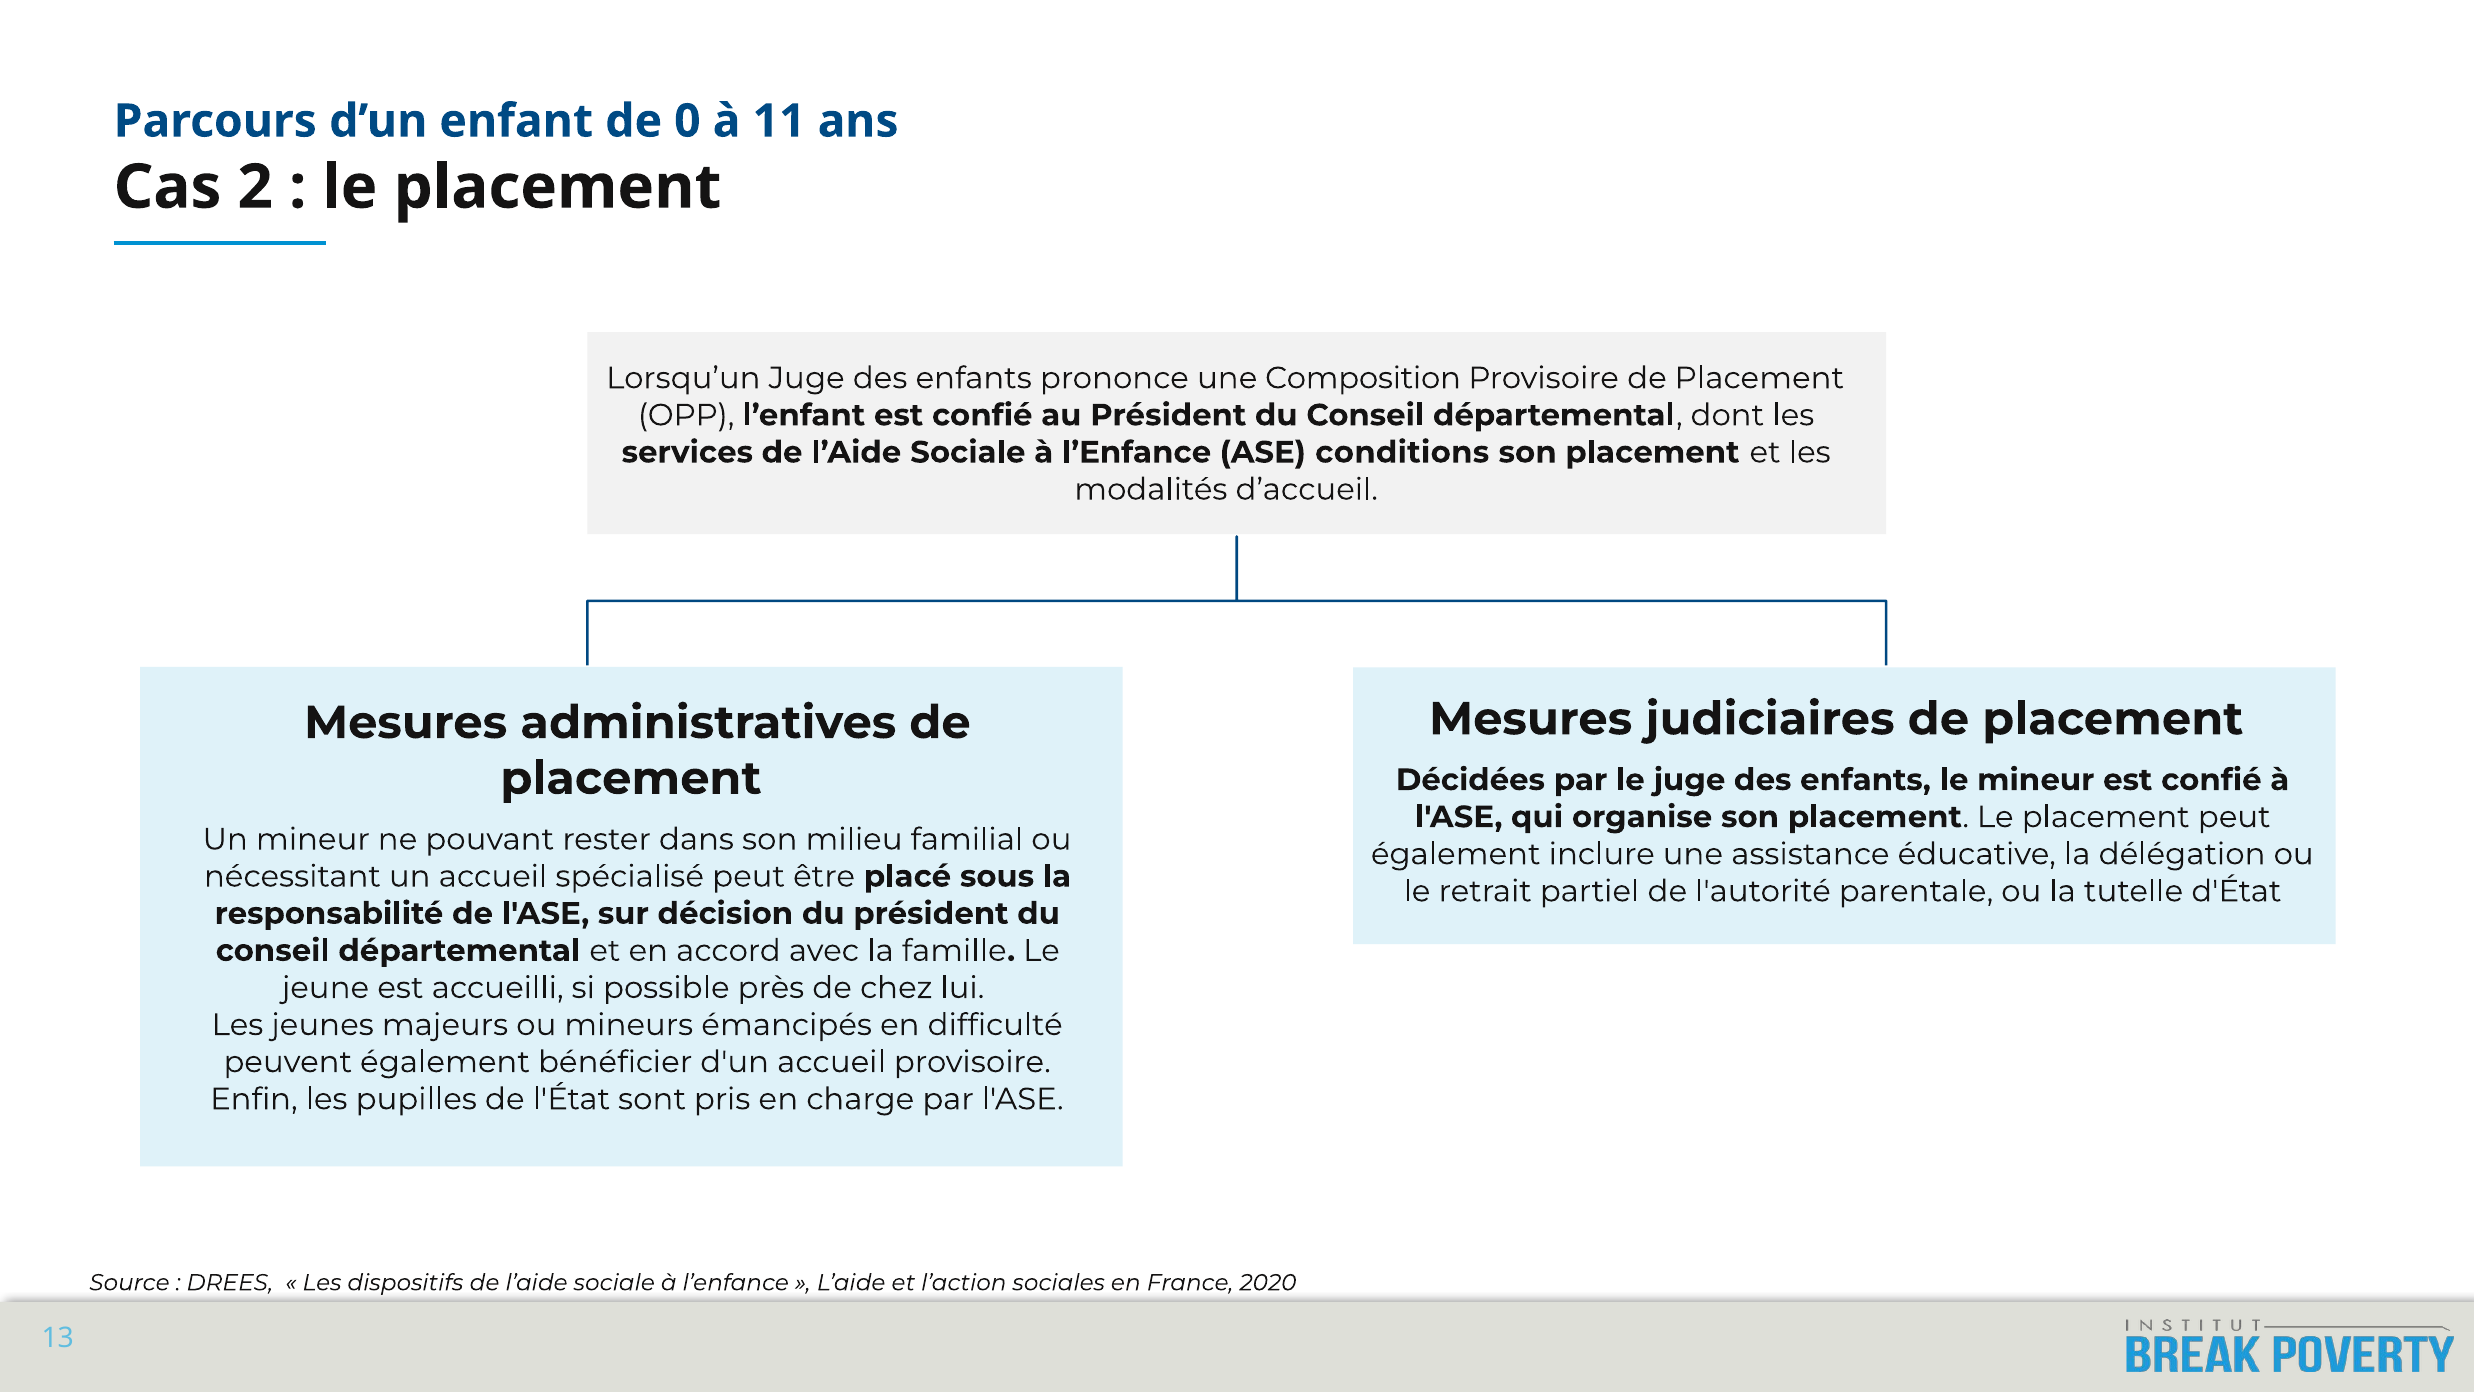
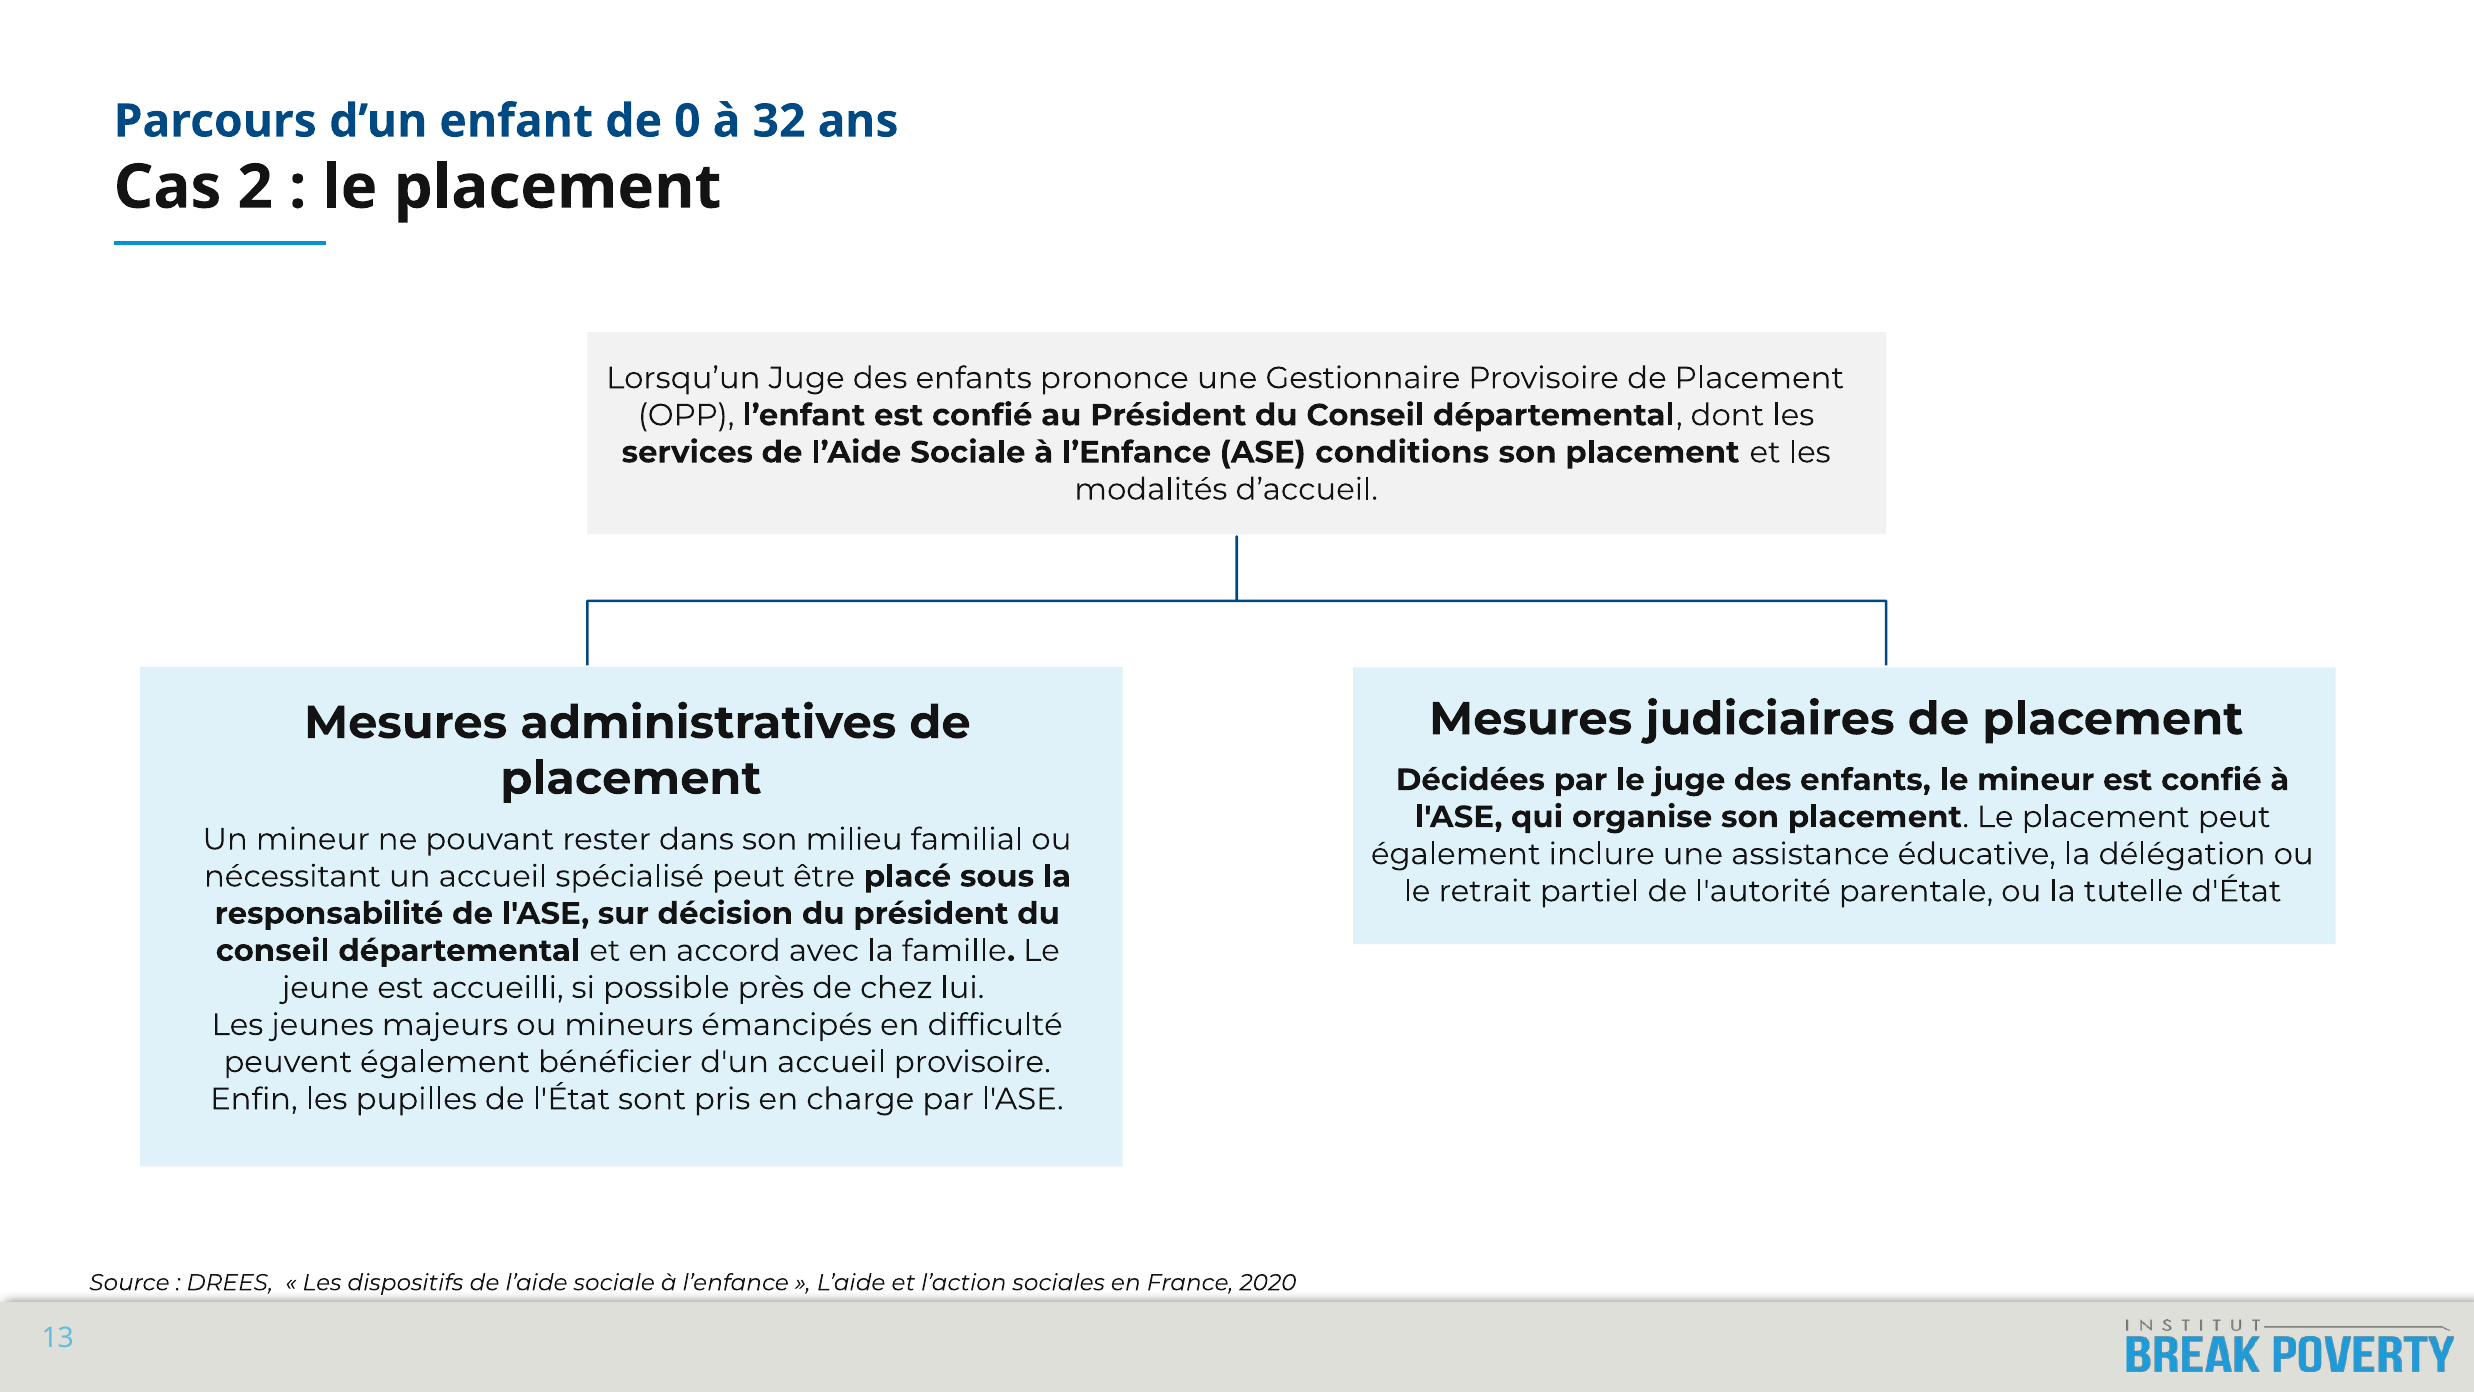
11: 11 -> 32 (779, 121)
Composition: Composition -> Gestionnaire (1363, 378)
